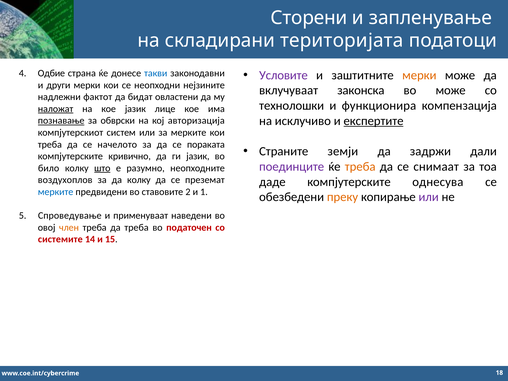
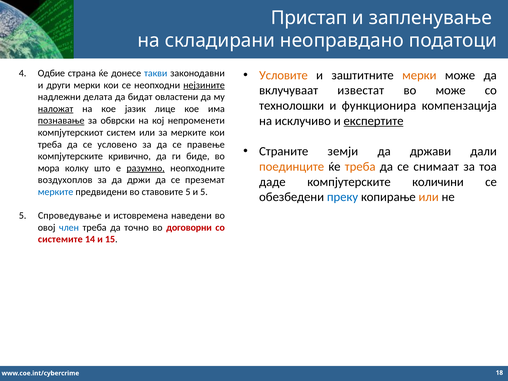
Сторени: Сторени -> Пристап (309, 18)
територијата: територијата -> неоправдано (342, 41)
Условите colour: purple -> orange (283, 75)
нејзините underline: none -> present (204, 85)
законска: законска -> известат (361, 90)
фактот: фактот -> делата (98, 97)
авторизација: авторизација -> непроменети (196, 121)
начелото: начелото -> условено (117, 144)
пораката: пораката -> правење (206, 144)
задржи: задржи -> држави (430, 151)
ги јазик: јазик -> биде (198, 156)
поединците colour: purple -> orange (292, 167)
било: било -> мора (49, 168)
што underline: present -> none (102, 168)
разумно underline: none -> present (146, 168)
да колку: колку -> држи (139, 180)
однесува: однесува -> количини (438, 182)
ставовите 2: 2 -> 5 (188, 192)
и 1: 1 -> 5 (204, 192)
преку colour: orange -> blue (343, 197)
или colour: purple -> orange (429, 197)
применуваат: применуваат -> истовремена (141, 216)
член colour: orange -> blue (69, 227)
да треба: треба -> точно (136, 227)
податочен: податочен -> договорни (189, 227)
